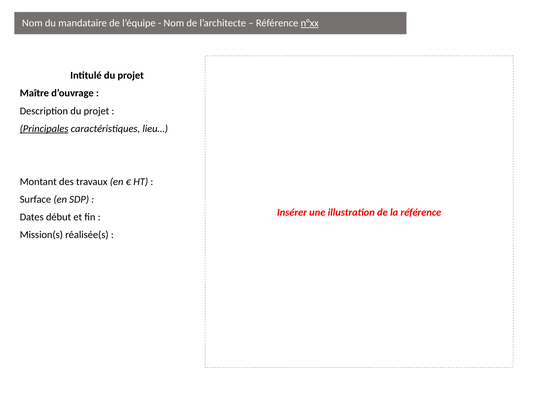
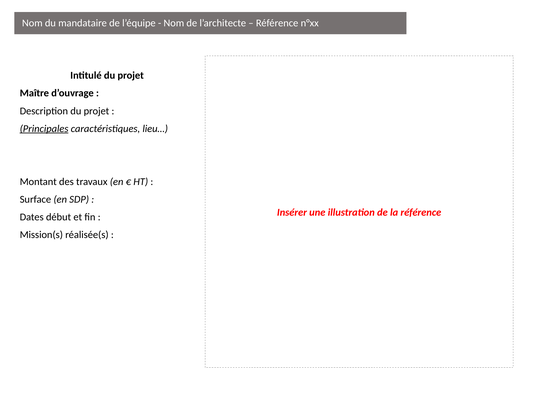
n°xx underline: present -> none (310, 23)
